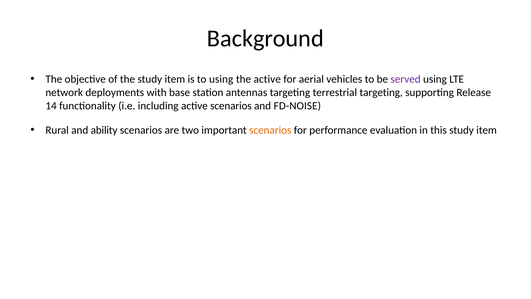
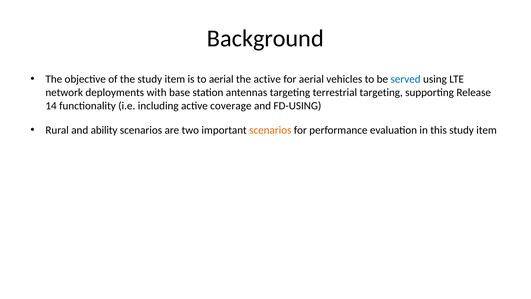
to using: using -> aerial (221, 79)
served colour: purple -> blue (406, 79)
active scenarios: scenarios -> coverage (231, 106)
FD-NOISE: FD-NOISE -> FD-USING (297, 106)
